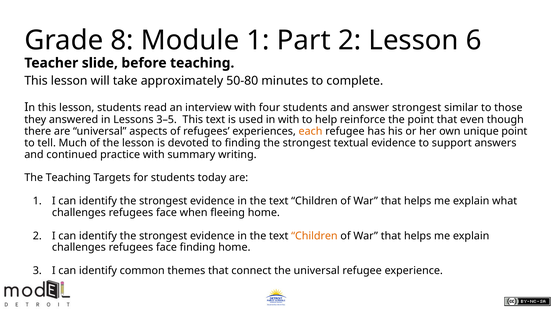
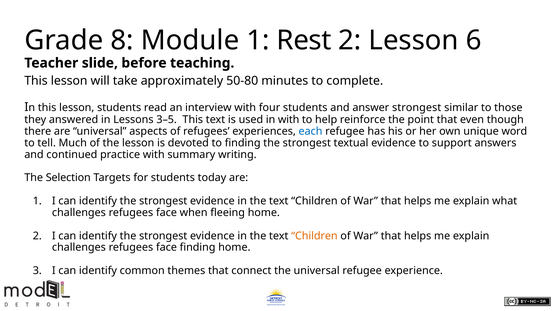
Part: Part -> Rest (304, 40)
each colour: orange -> blue (310, 131)
unique point: point -> word (514, 131)
The Teaching: Teaching -> Selection (68, 177)
